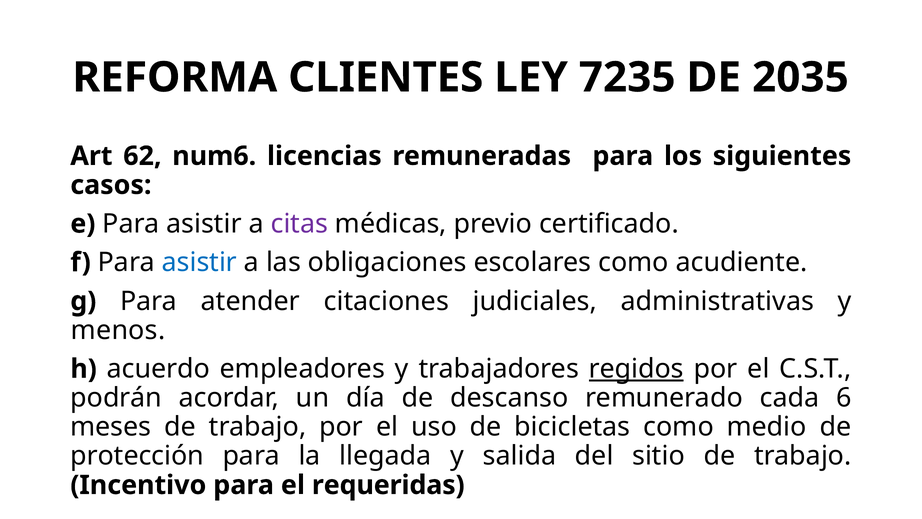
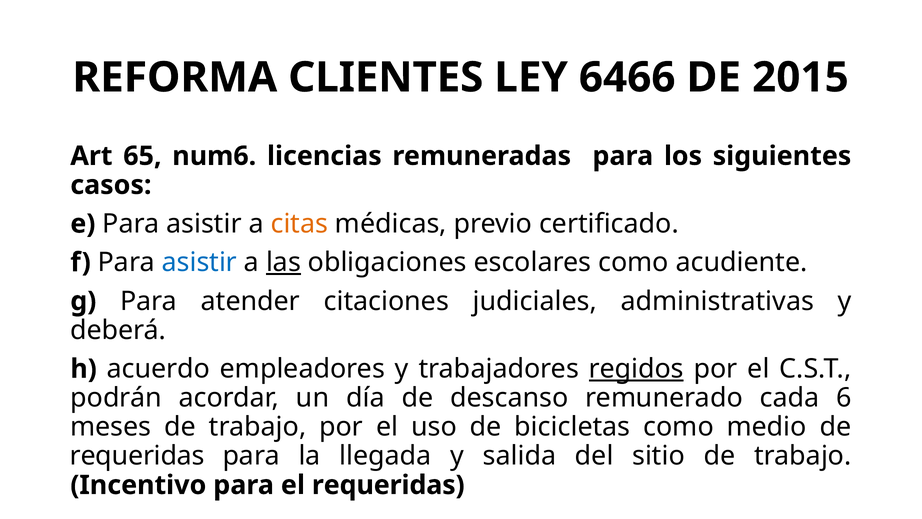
7235: 7235 -> 6466 (627, 77)
2035: 2035 -> 2015 (800, 77)
62: 62 -> 65 (142, 156)
citas colour: purple -> orange (299, 224)
las underline: none -> present (283, 262)
menos: menos -> deberá (118, 330)
protección: protección -> requeridas (137, 456)
